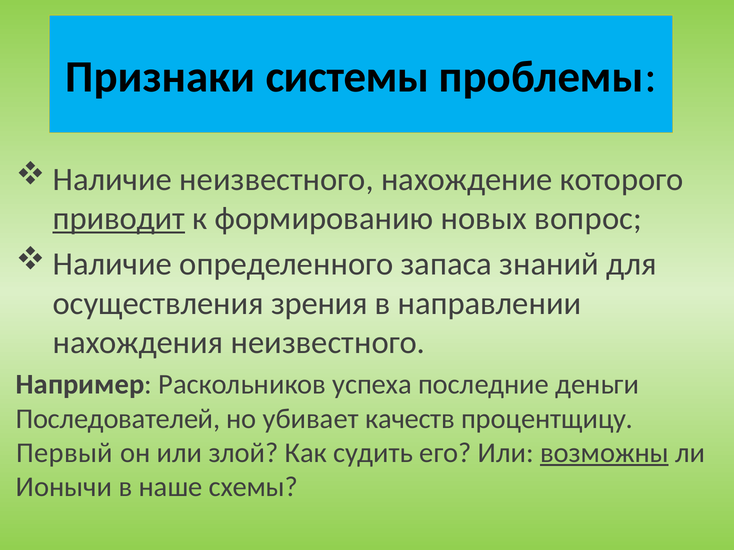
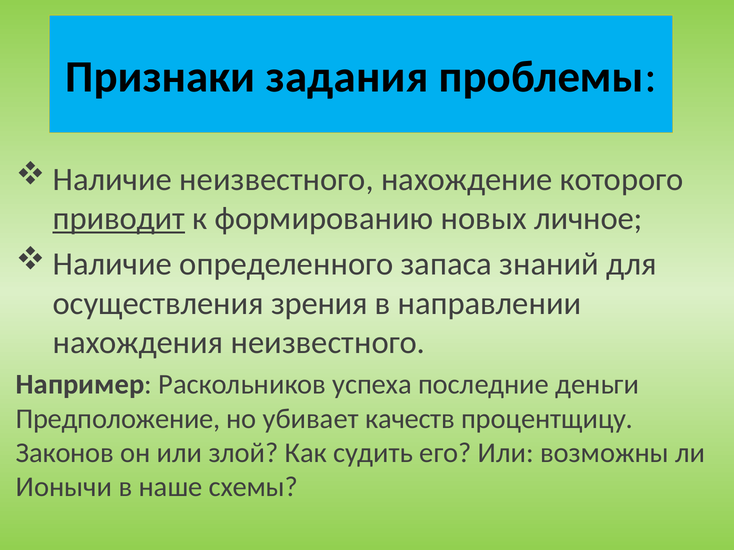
системы: системы -> задания (347, 77)
вопрос: вопрос -> личное (588, 219)
Последователей: Последователей -> Предположение (118, 419)
Первый: Первый -> Законов (65, 453)
возможны underline: present -> none (604, 453)
